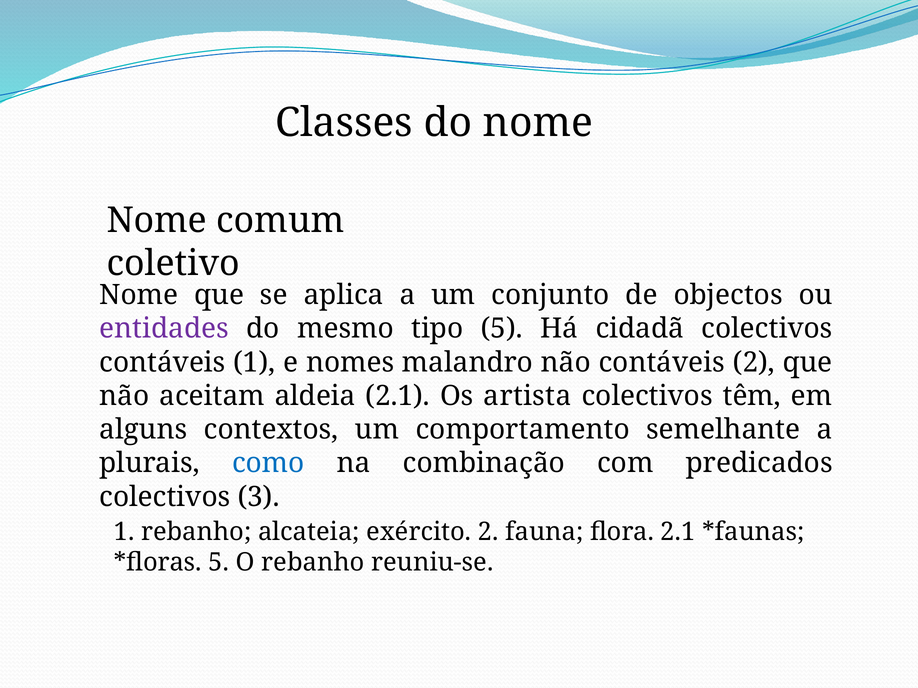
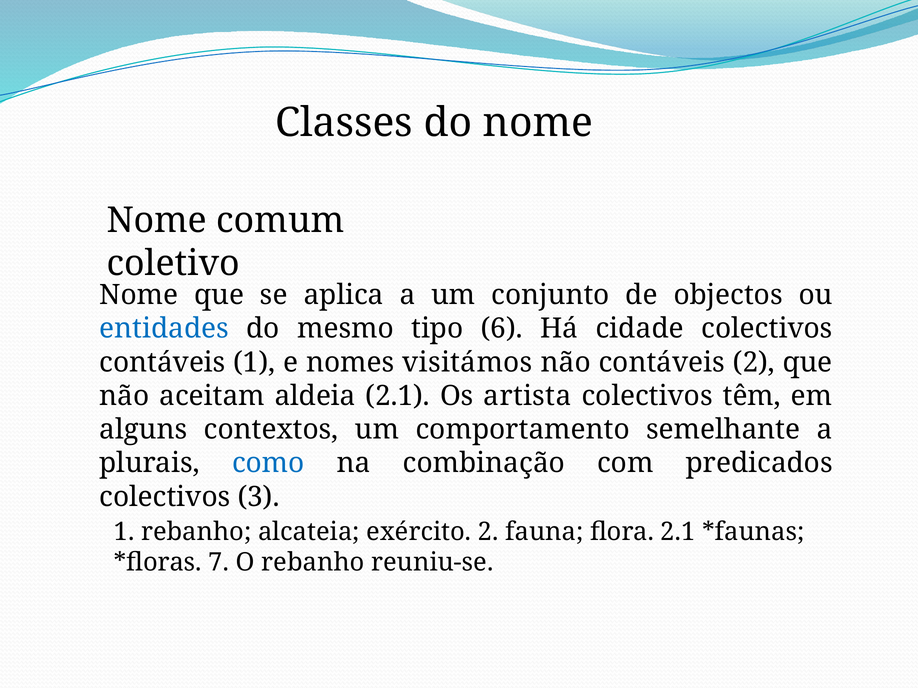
entidades colour: purple -> blue (164, 329)
tipo 5: 5 -> 6 (502, 329)
cidadã: cidadã -> cidade (640, 329)
malandro: malandro -> visitámos (467, 363)
5: 5 -> 7 (219, 563)
